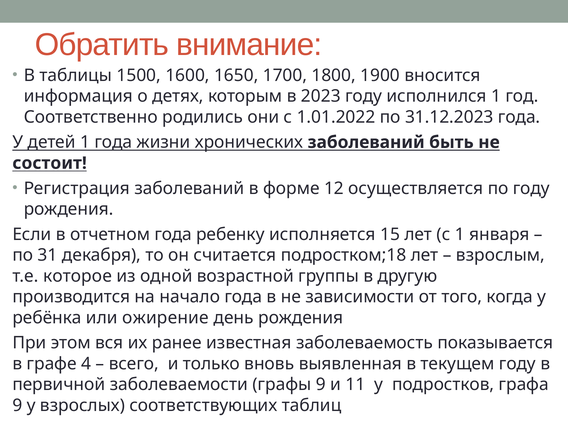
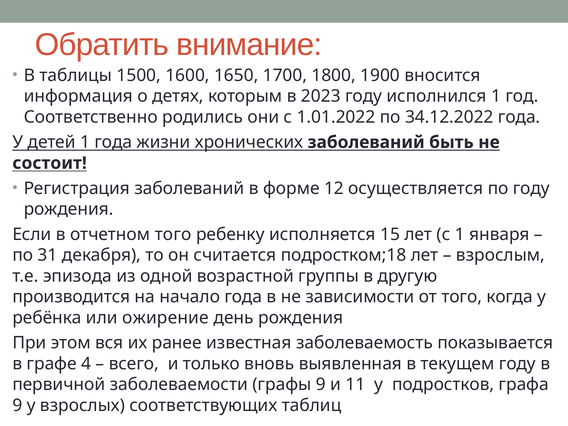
31.12.2023: 31.12.2023 -> 34.12.2022 (449, 117)
отчетном года: года -> того (173, 234)
которое: которое -> эпизода (78, 276)
